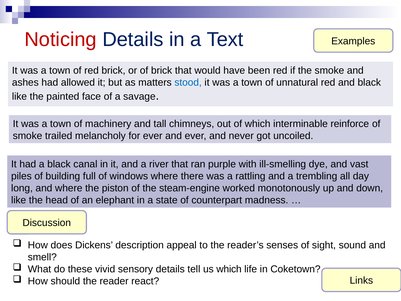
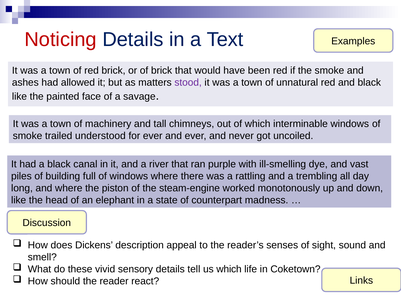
stood colour: blue -> purple (188, 82)
interminable reinforce: reinforce -> windows (350, 124)
melancholy: melancholy -> understood (100, 136)
